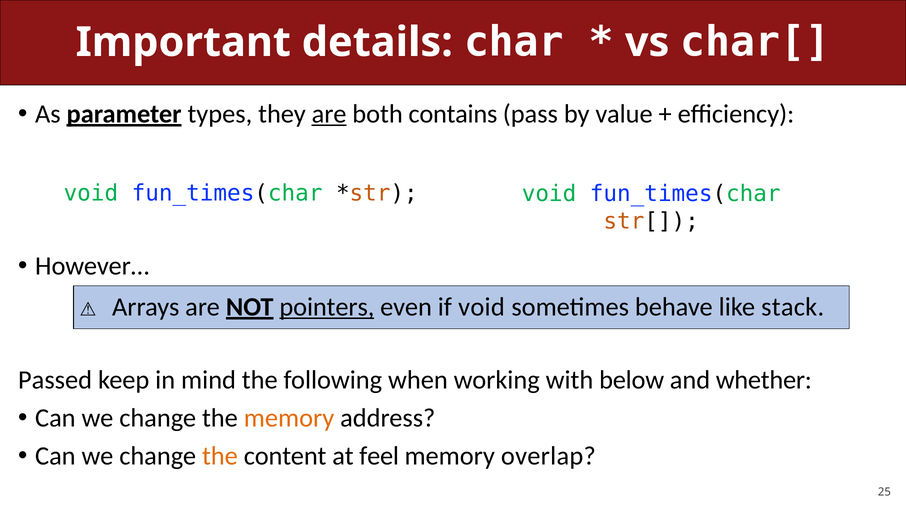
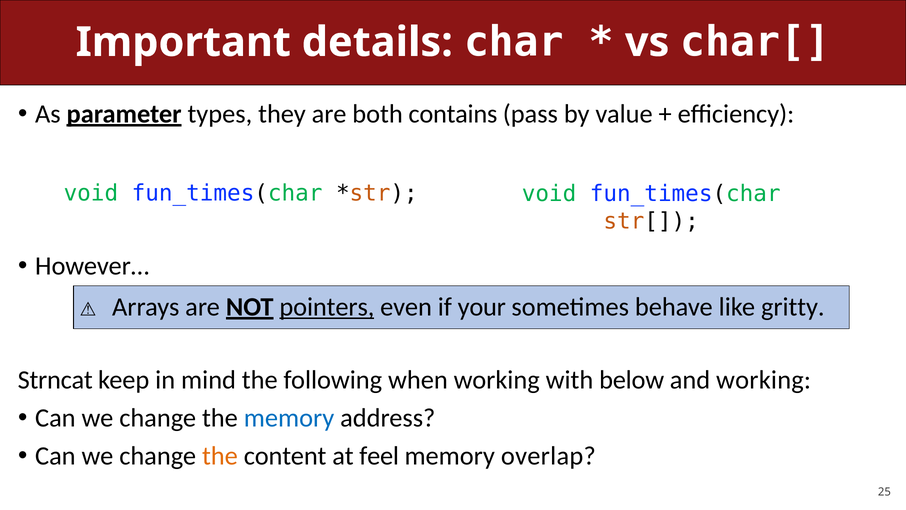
are underline: present -> none (329, 114)
if void: void -> your (482, 307)
stack: stack -> gritty (793, 307)
Passed: Passed -> Strncat (55, 380)
and whether: whether -> working (764, 380)
memory colour: orange -> blue (289, 418)
